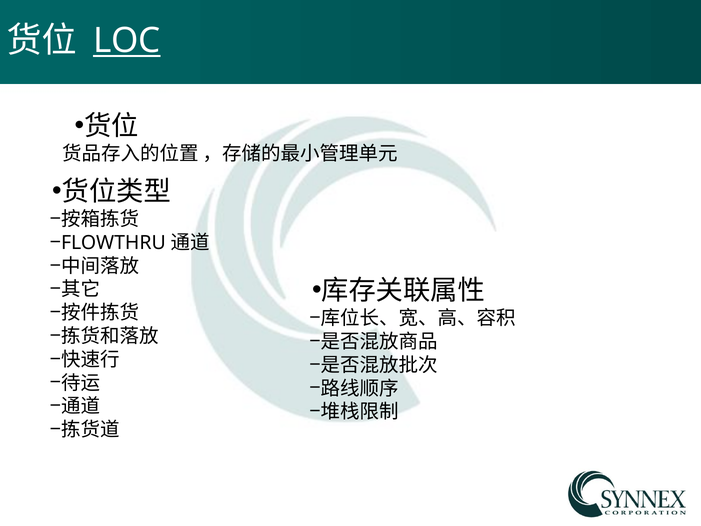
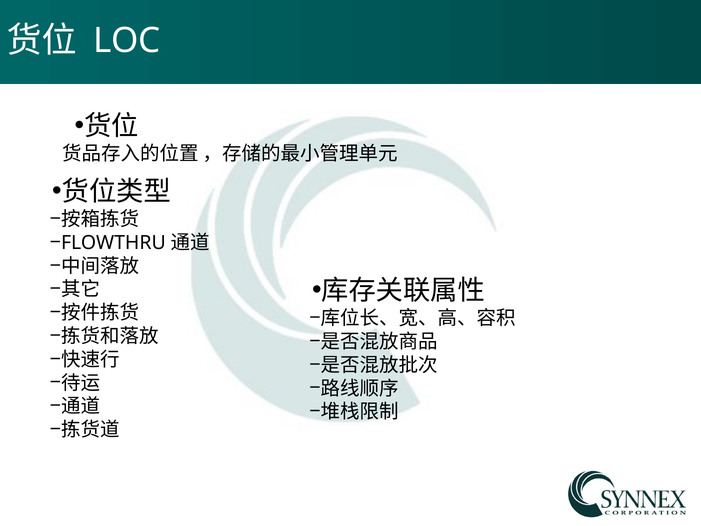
LOC underline: present -> none (127, 41)
